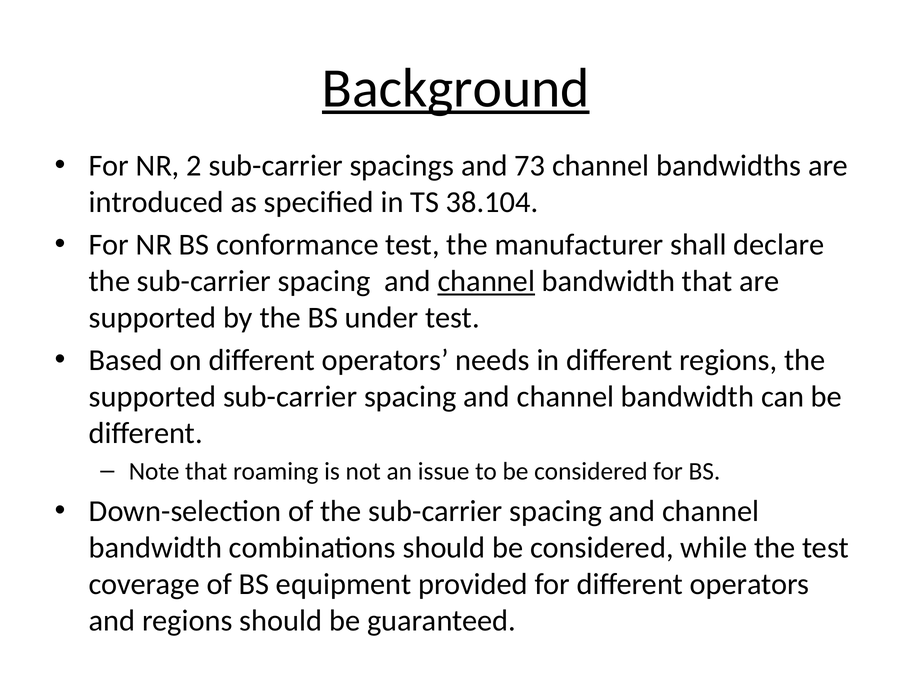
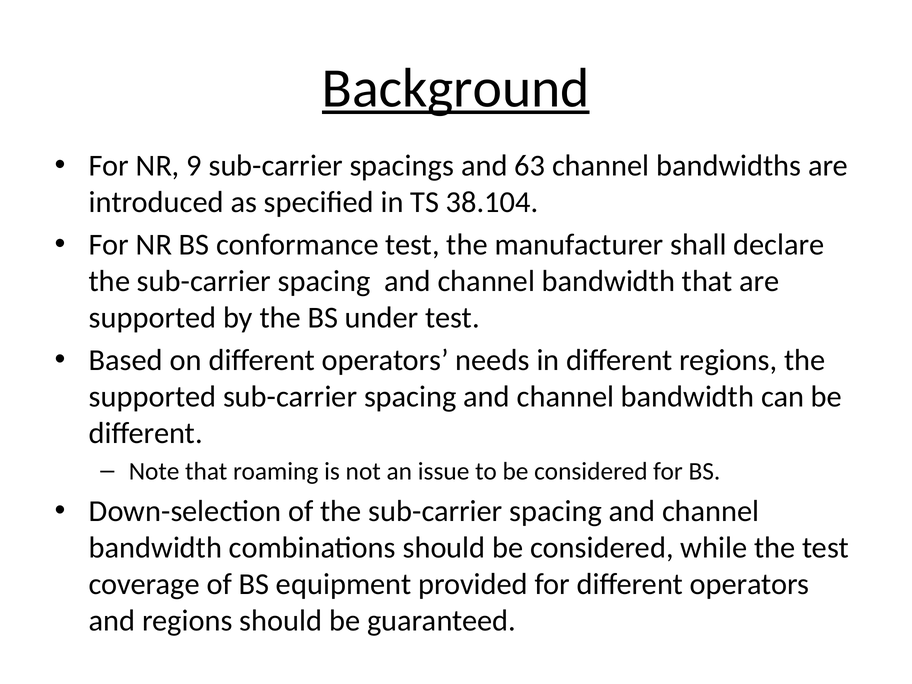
2: 2 -> 9 (194, 166)
73: 73 -> 63 (530, 166)
channel underline: present -> none (486, 281)
